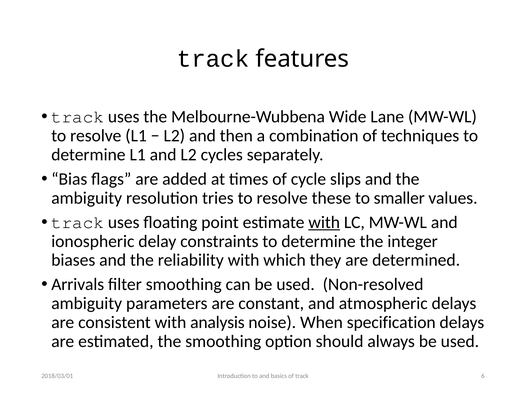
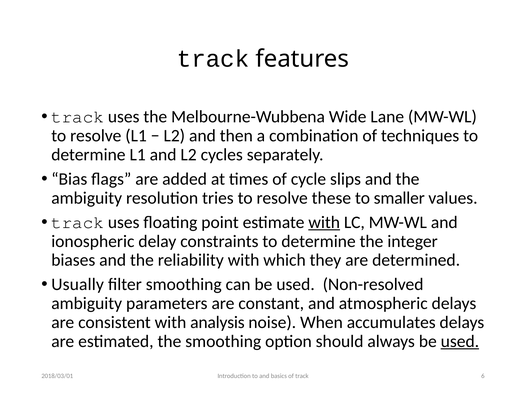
Arrivals: Arrivals -> Usually (78, 285)
specification: specification -> accumulates (391, 323)
used underline: none -> present (460, 342)
